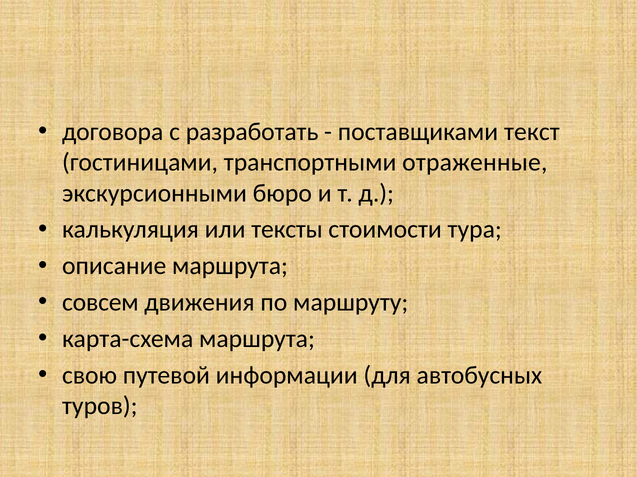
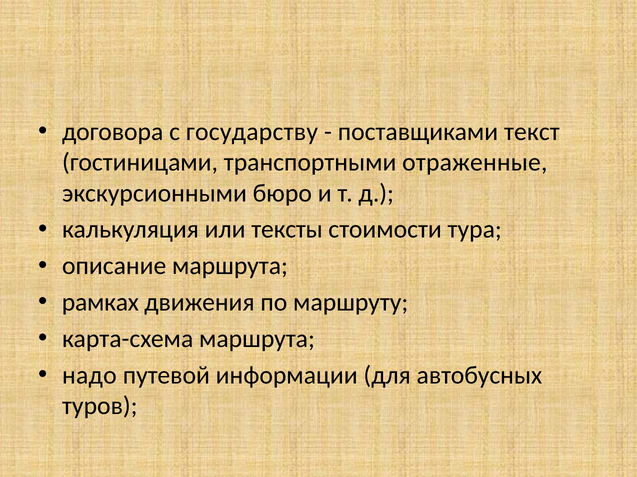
разработать: разработать -> государству (252, 132)
совсем: совсем -> рамках (100, 303)
свою: свою -> надо (89, 376)
